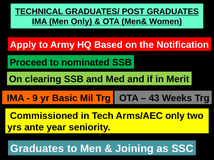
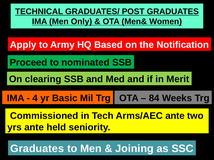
9: 9 -> 4 (35, 98)
43: 43 -> 84 (154, 98)
Arms/AEC only: only -> ante (175, 116)
year: year -> held (56, 128)
